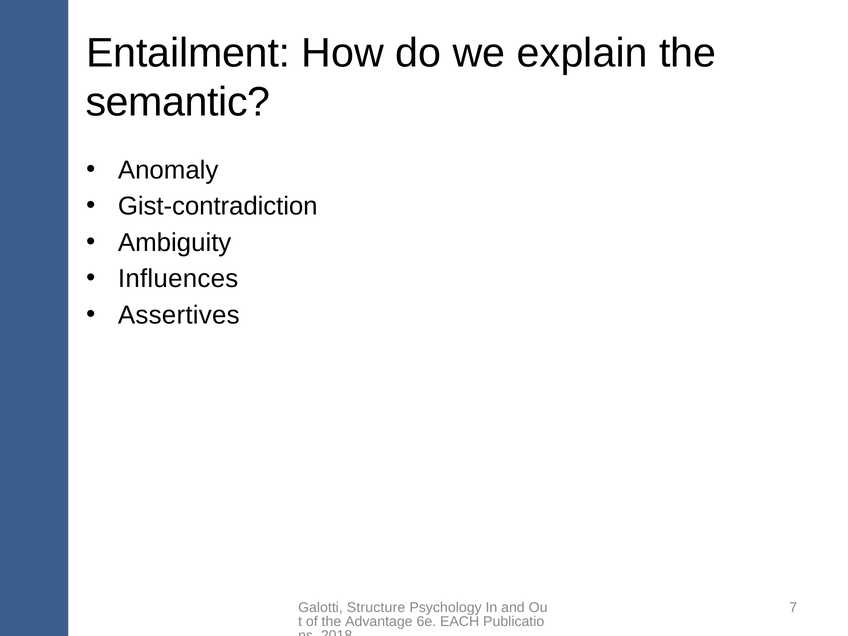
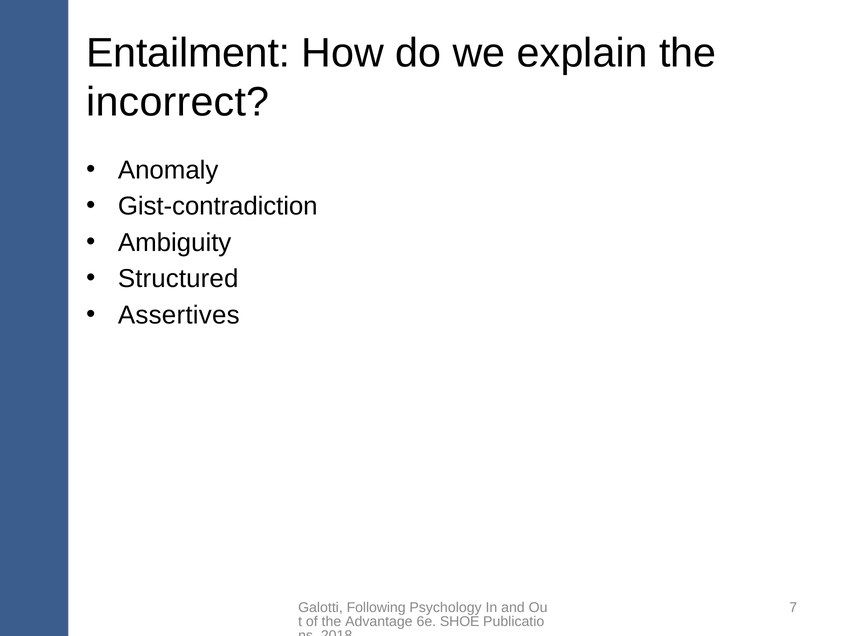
semantic: semantic -> incorrect (178, 102)
Influences: Influences -> Structured (178, 279)
Structure: Structure -> Following (376, 607)
EACH: EACH -> SHOE (460, 621)
